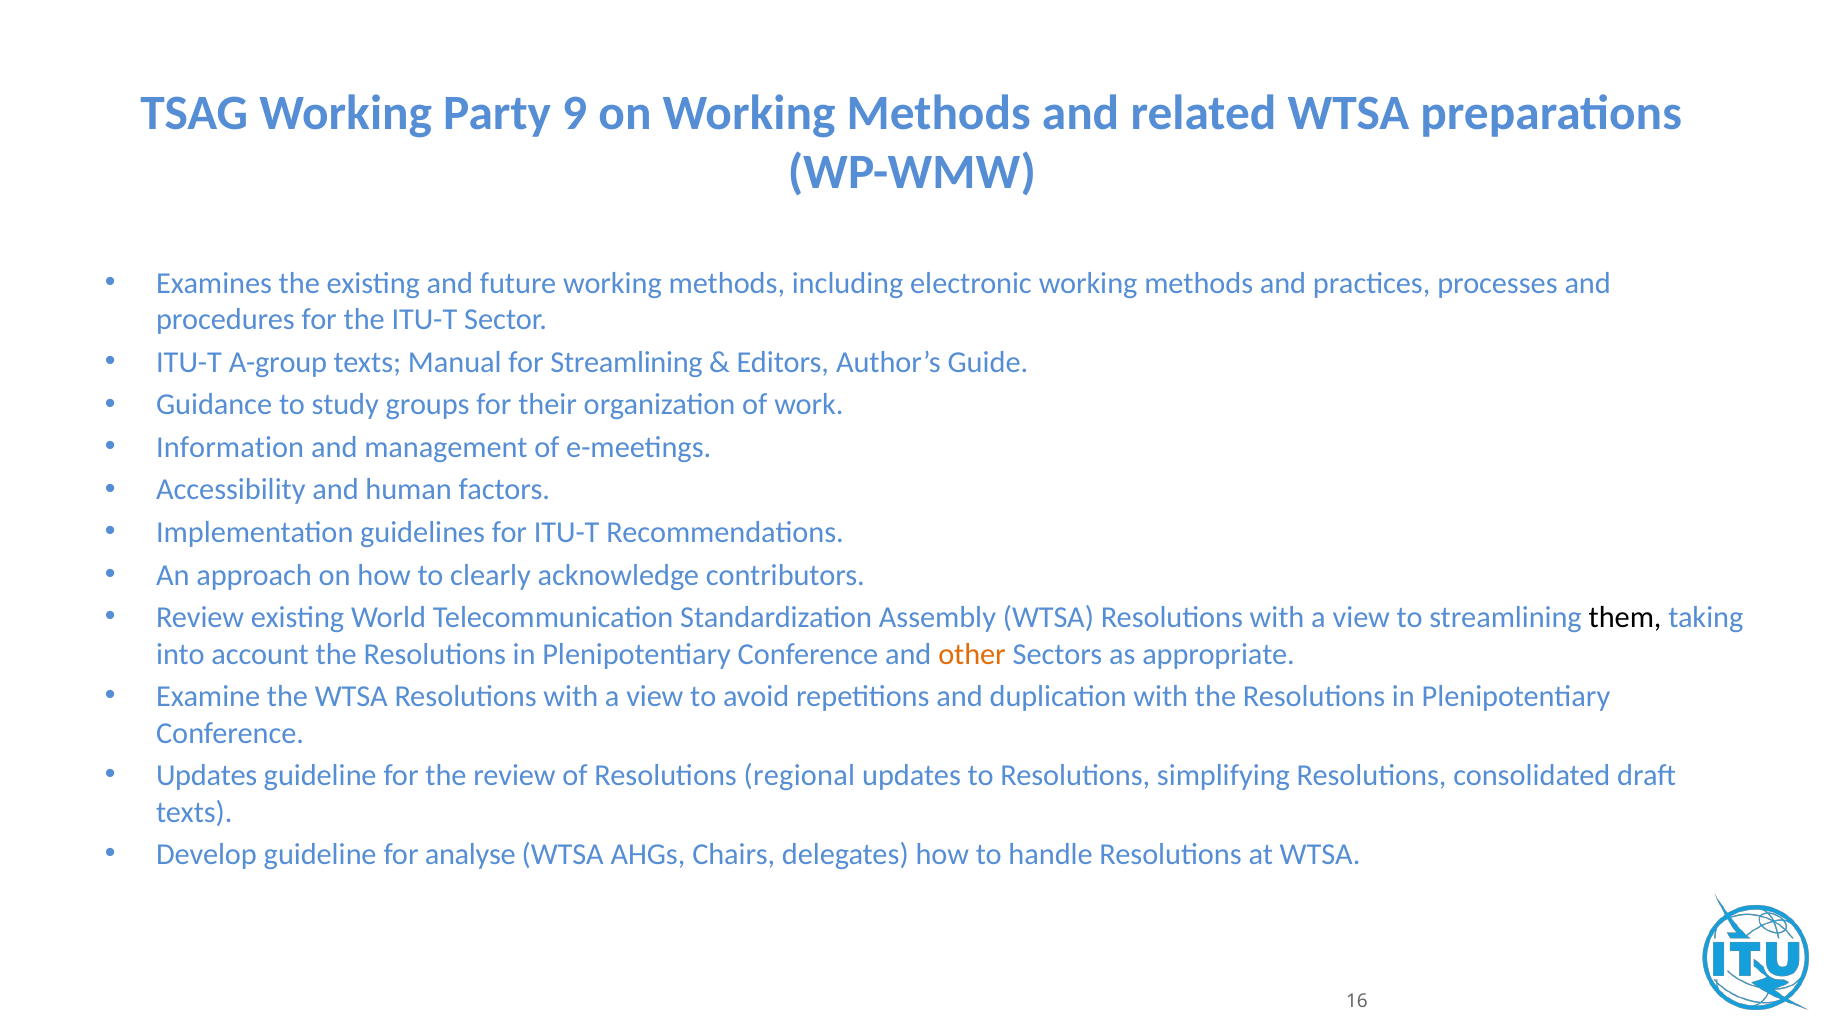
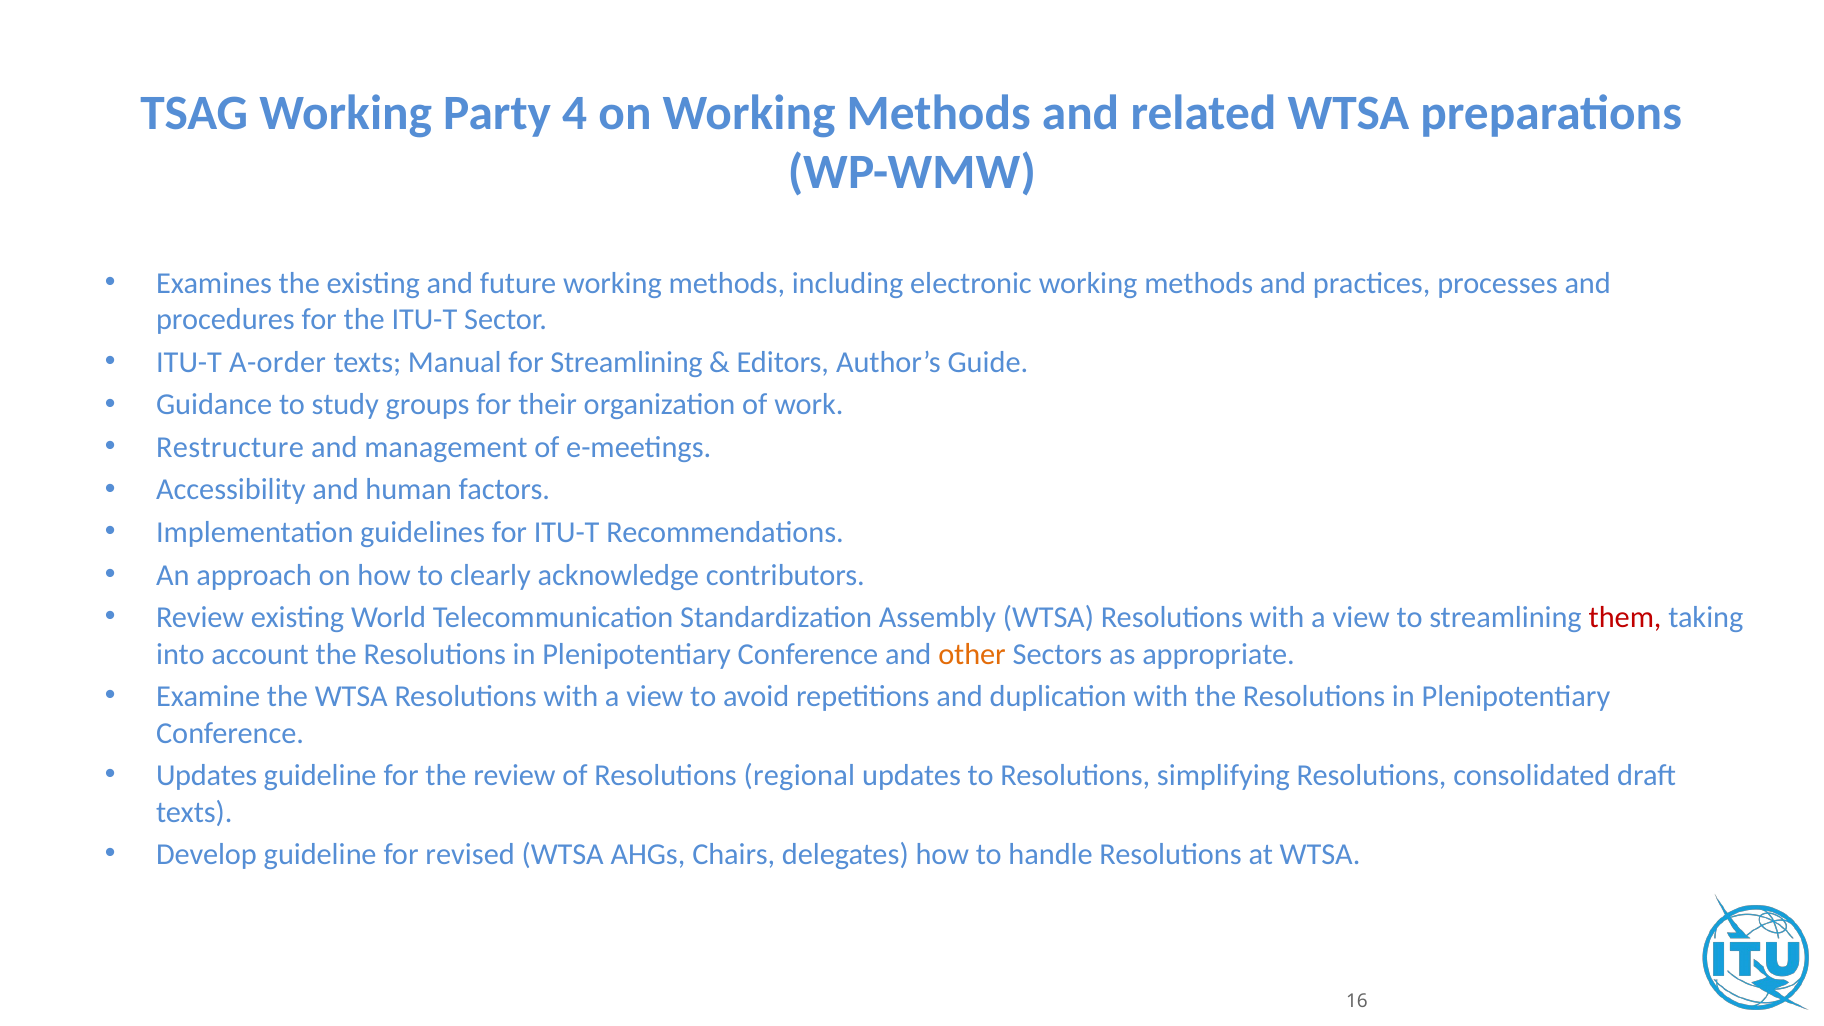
9: 9 -> 4 (575, 113)
A-group: A-group -> A-order (278, 362)
Information: Information -> Restructure (230, 447)
them colour: black -> red (1625, 618)
analyse: analyse -> revised (470, 855)
